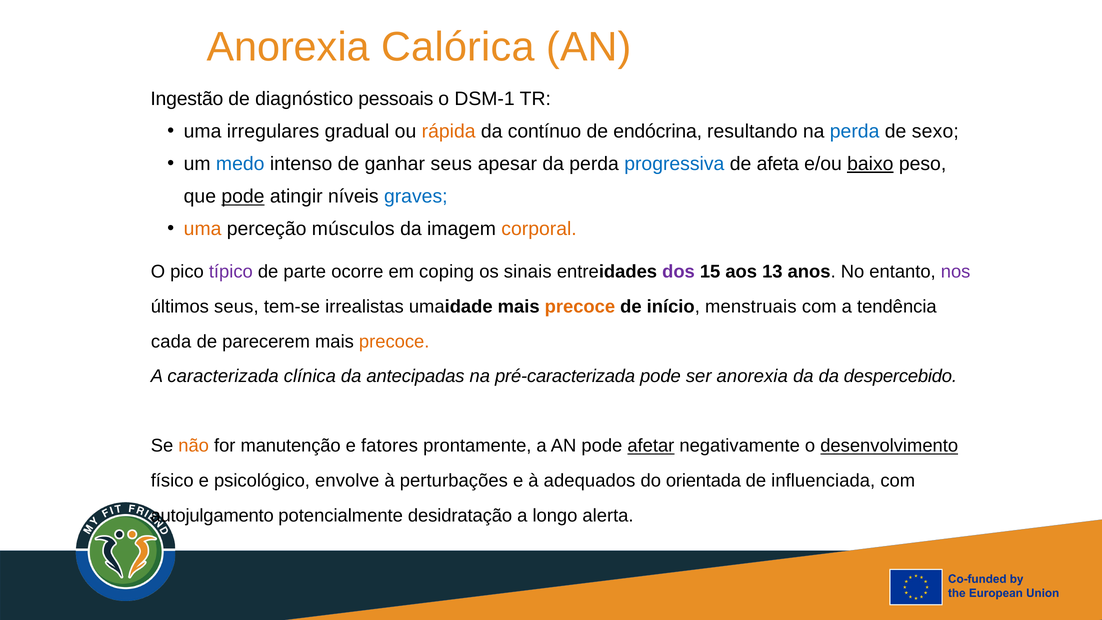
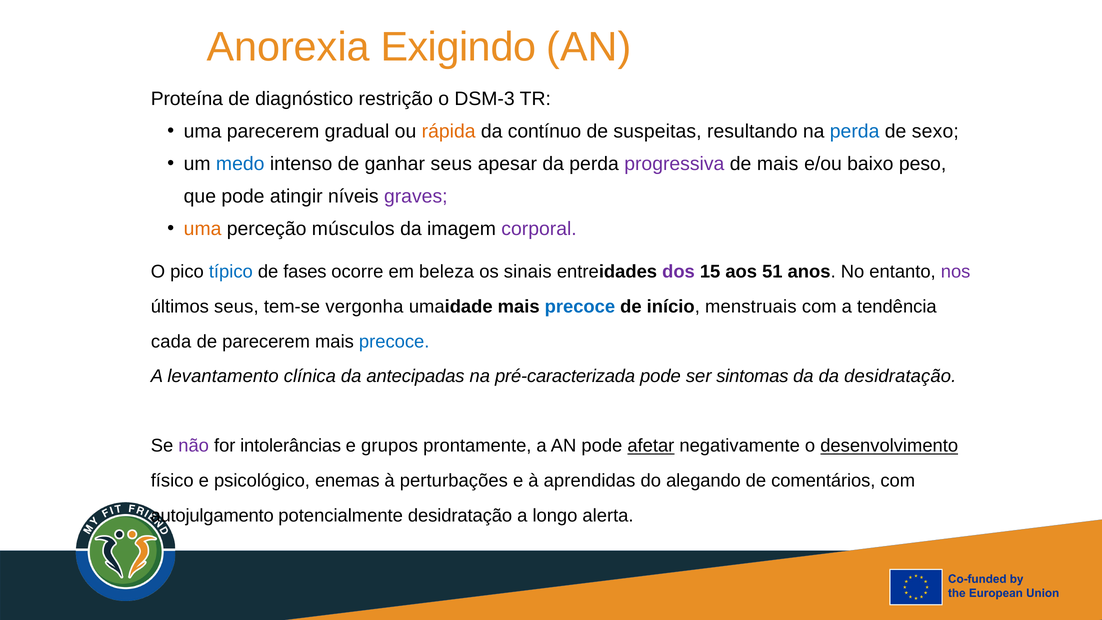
Calórica: Calórica -> Exigindo (458, 47)
Ingestão: Ingestão -> Proteína (187, 99)
pessoais: pessoais -> restrição (396, 99)
DSM-1: DSM-1 -> DSM-3 (485, 99)
uma irregulares: irregulares -> parecerem (273, 131)
endócrina: endócrina -> suspeitas (658, 131)
progressiva colour: blue -> purple (674, 164)
de afeta: afeta -> mais (778, 164)
baixo underline: present -> none (870, 164)
pode underline: present -> none (243, 197)
graves colour: blue -> purple (416, 197)
corporal colour: orange -> purple (539, 229)
típico colour: purple -> blue (231, 272)
parte: parte -> fases (305, 272)
coping: coping -> beleza (447, 272)
13: 13 -> 51 (772, 272)
irrealistas: irrealistas -> vergonha (364, 307)
precoce colour: orange -> blue (580, 307)
precoce colour: orange -> blue (394, 341)
caracterizada: caracterizada -> levantamento (223, 376)
ser anorexia: anorexia -> sintomas (752, 376)
da despercebido: despercebido -> desidratação (900, 376)
não colour: orange -> purple (194, 446)
manutenção: manutenção -> intolerâncias (291, 446)
fatores: fatores -> grupos (389, 446)
envolve: envolve -> enemas (347, 481)
adequados: adequados -> aprendidas (590, 481)
orientada: orientada -> alegando (703, 481)
influenciada: influenciada -> comentários (823, 481)
